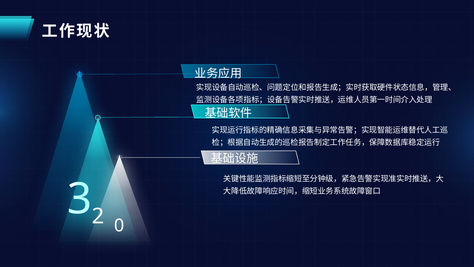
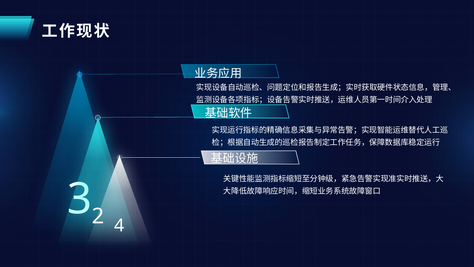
0: 0 -> 4 (119, 225)
